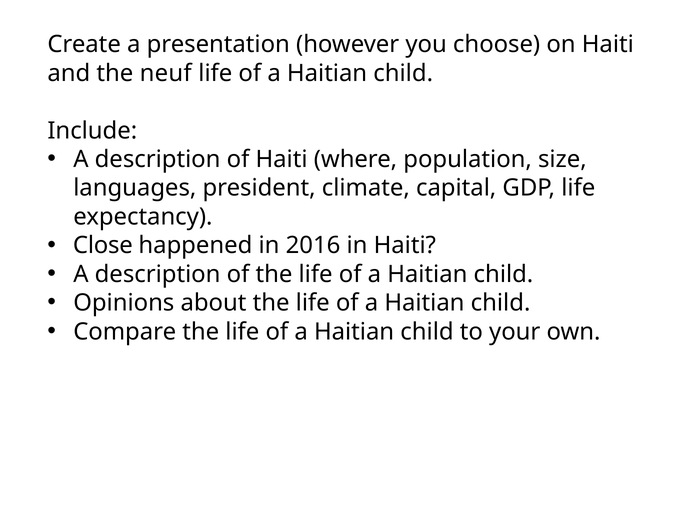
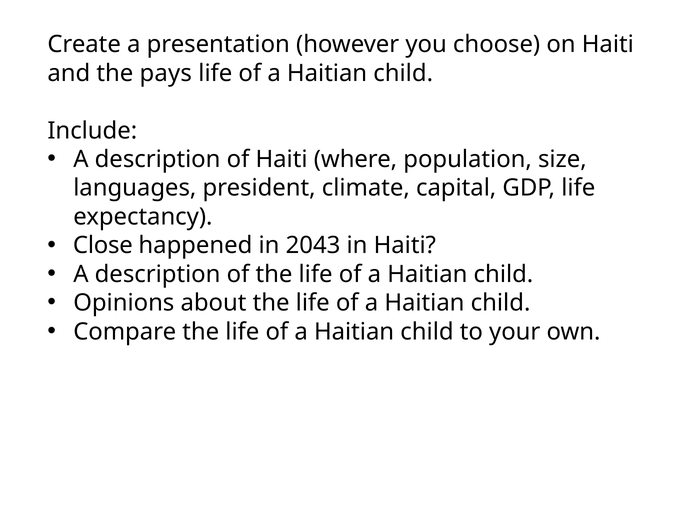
neuf: neuf -> pays (166, 73)
2016: 2016 -> 2043 (313, 245)
